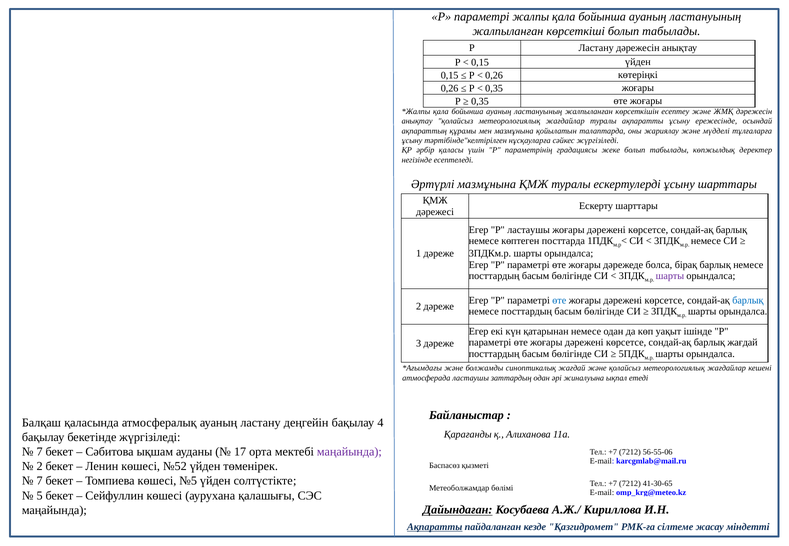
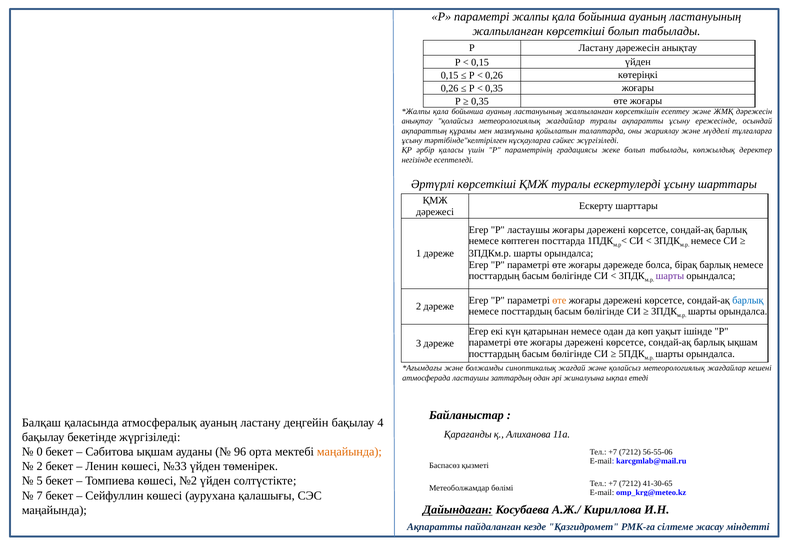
Әртүрлі мазмұнына: мазмұнына -> көрсеткіші (487, 184)
өте colour: blue -> orange (559, 300)
барлық жағдай: жағдай -> ықшам (743, 343)
7: 7 -> 0 (40, 452)
17: 17 -> 96 (240, 452)
маңайында colour: purple -> orange (349, 452)
№52: №52 -> №33 (175, 467)
7: 7 -> 5 (40, 481)
№5: №5 -> №2 (188, 481)
5: 5 -> 7 (40, 496)
Ақпаратты underline: present -> none (435, 527)
